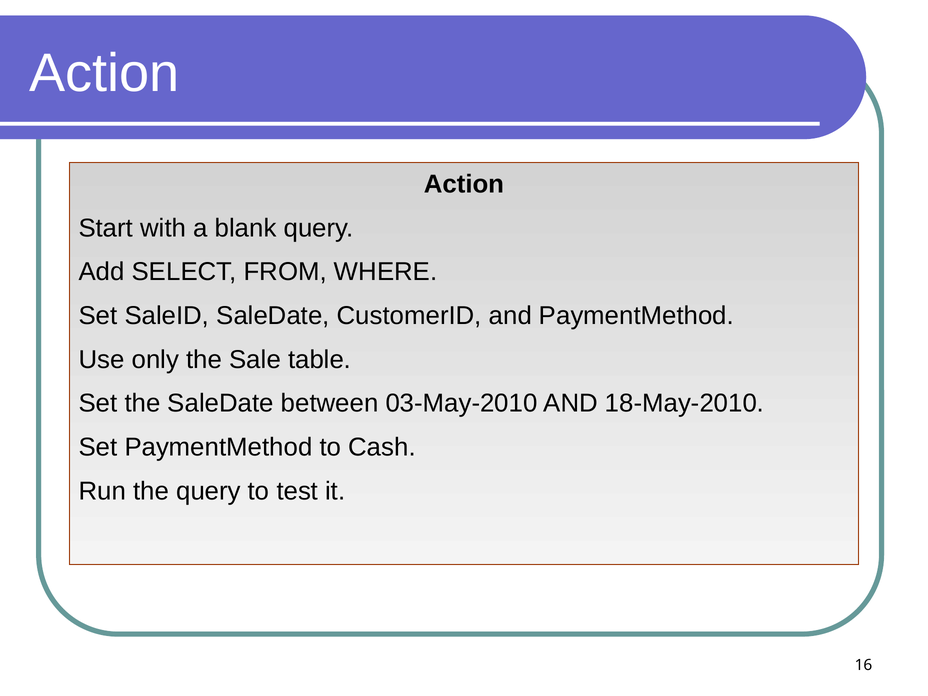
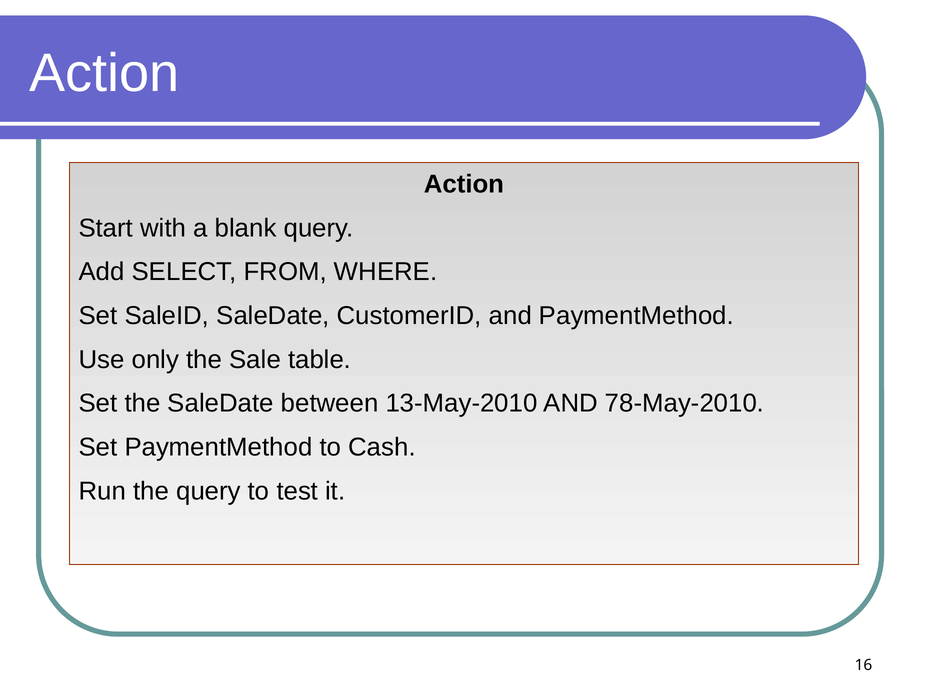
03-May-2010: 03-May-2010 -> 13-May-2010 (462, 403)
18-May-2010: 18-May-2010 -> 78-May-2010 (685, 403)
